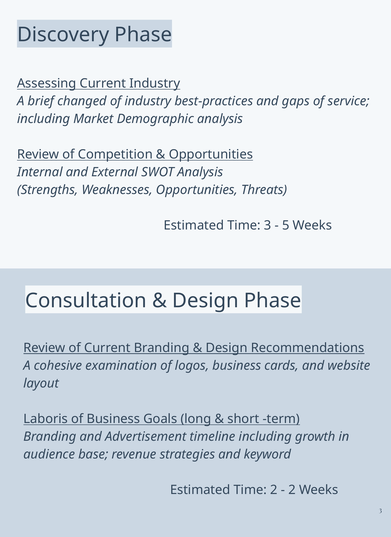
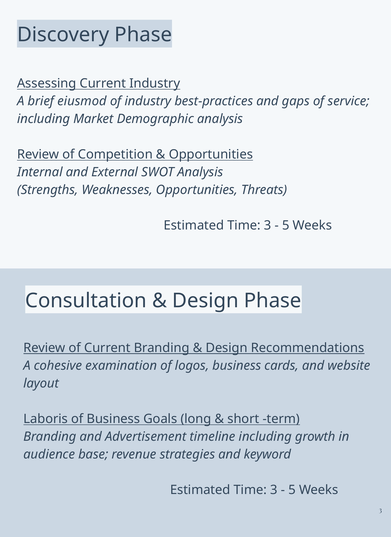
changed: changed -> eiusmod (82, 101)
2: 2 -> 3 (274, 490)
2: 2 -> 5 (292, 490)
